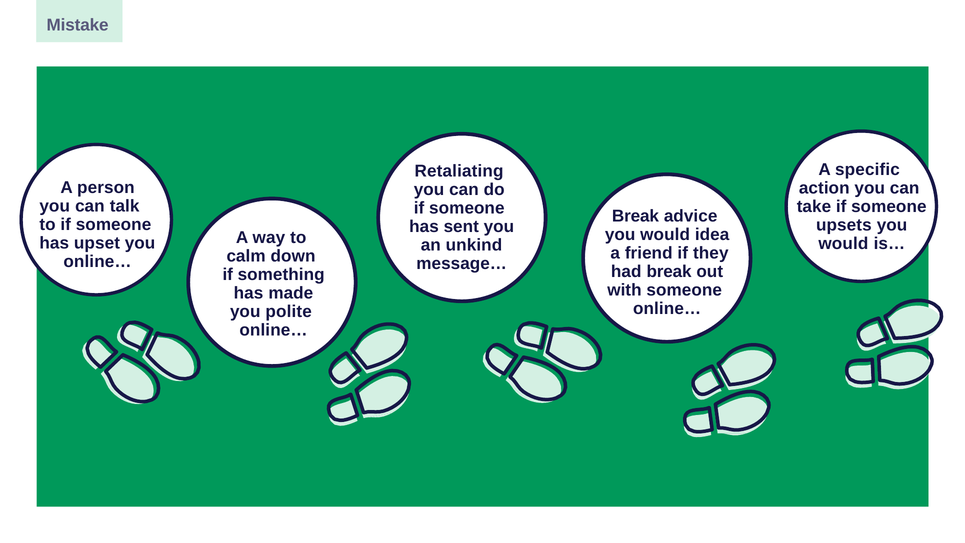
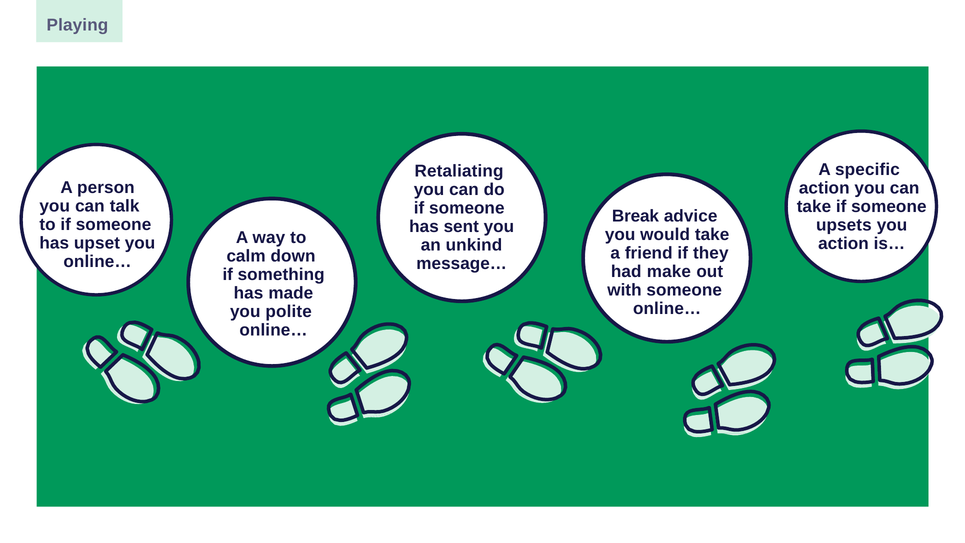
Mistake: Mistake -> Playing (77, 25)
would idea: idea -> take (712, 235)
would: would -> action (843, 243)
had break: break -> make (669, 272)
